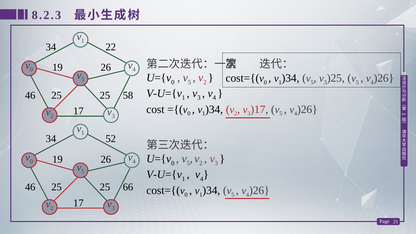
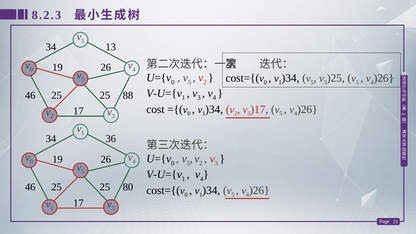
22: 22 -> 13 (111, 47)
58: 58 -> 88 (128, 95)
52: 52 -> 36 (111, 139)
66: 66 -> 80 (128, 187)
